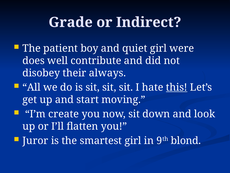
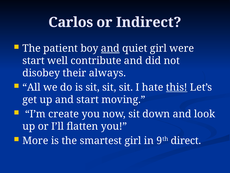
Grade: Grade -> Carlos (71, 22)
and underline: none -> present (110, 48)
does: does -> start (34, 61)
Juror: Juror -> More (35, 140)
blond: blond -> direct (186, 140)
